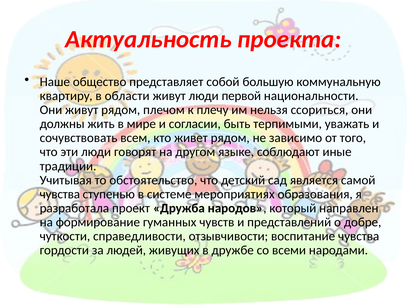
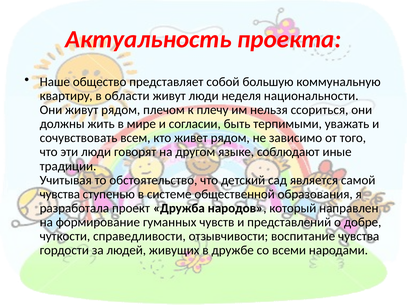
первой: первой -> неделя (241, 96)
мероприятиях: мероприятиях -> общественной (235, 194)
